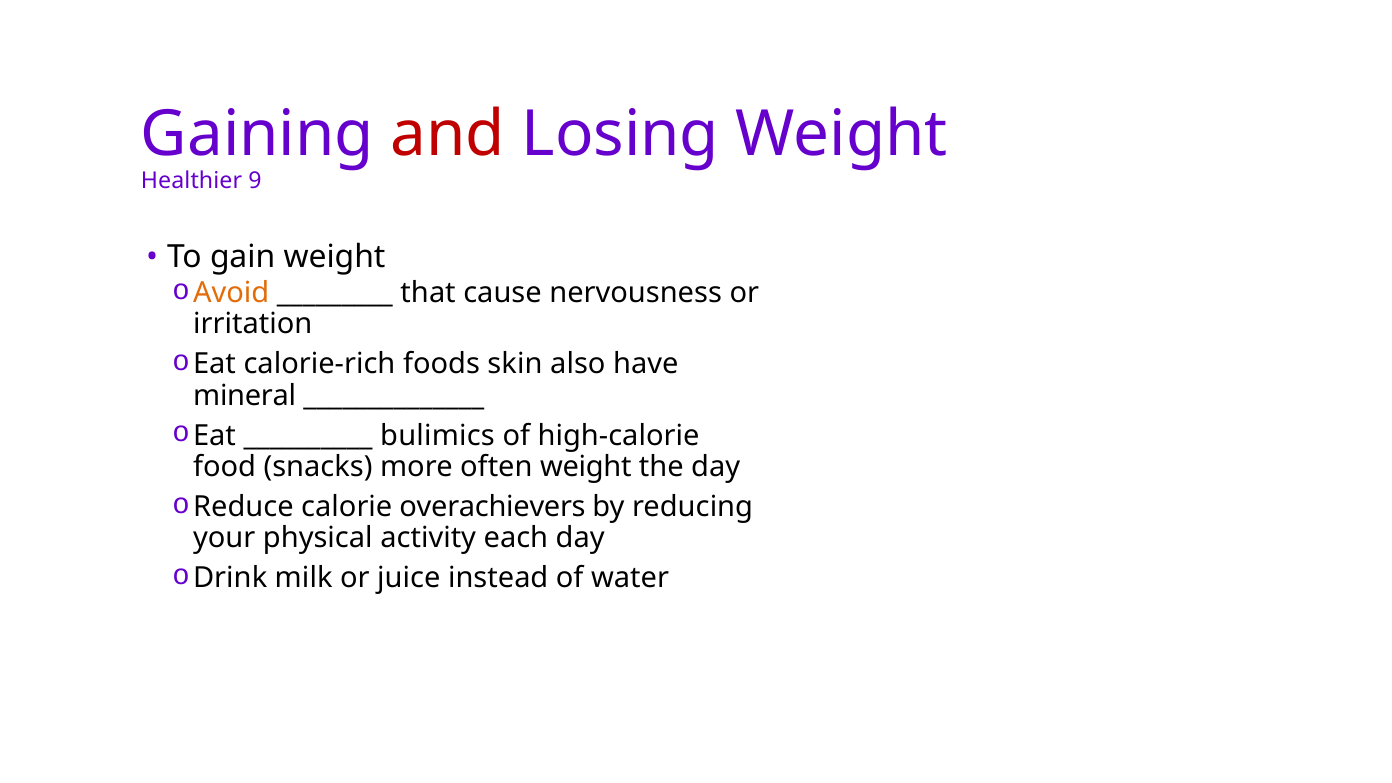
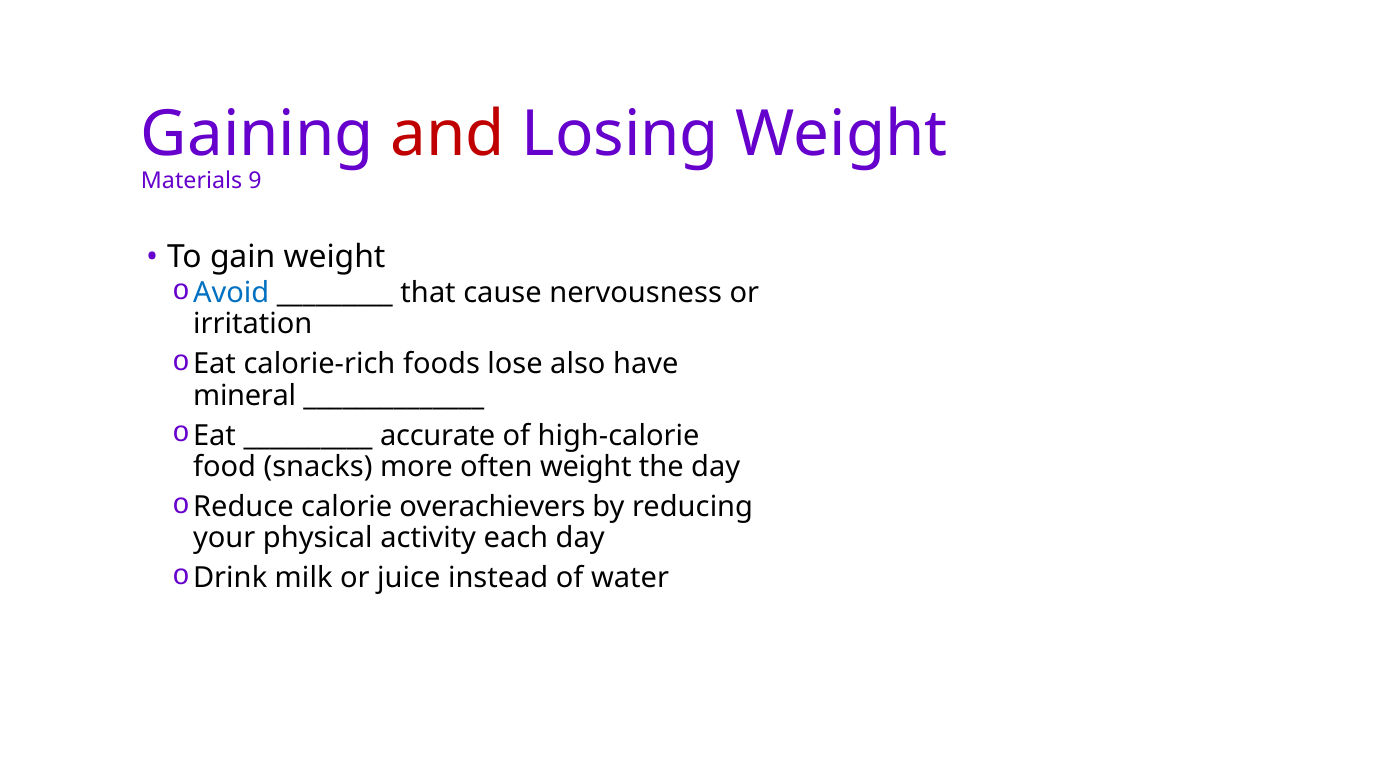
Healthier: Healthier -> Materials (192, 181)
Avoid colour: orange -> blue (231, 293)
skin: skin -> lose (515, 364)
bulimics: bulimics -> accurate (438, 436)
